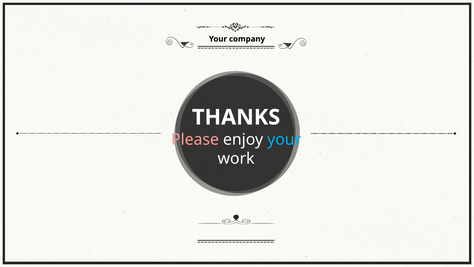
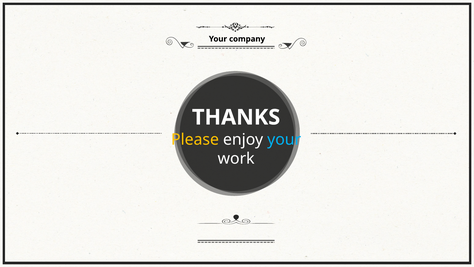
Please colour: pink -> yellow (195, 139)
